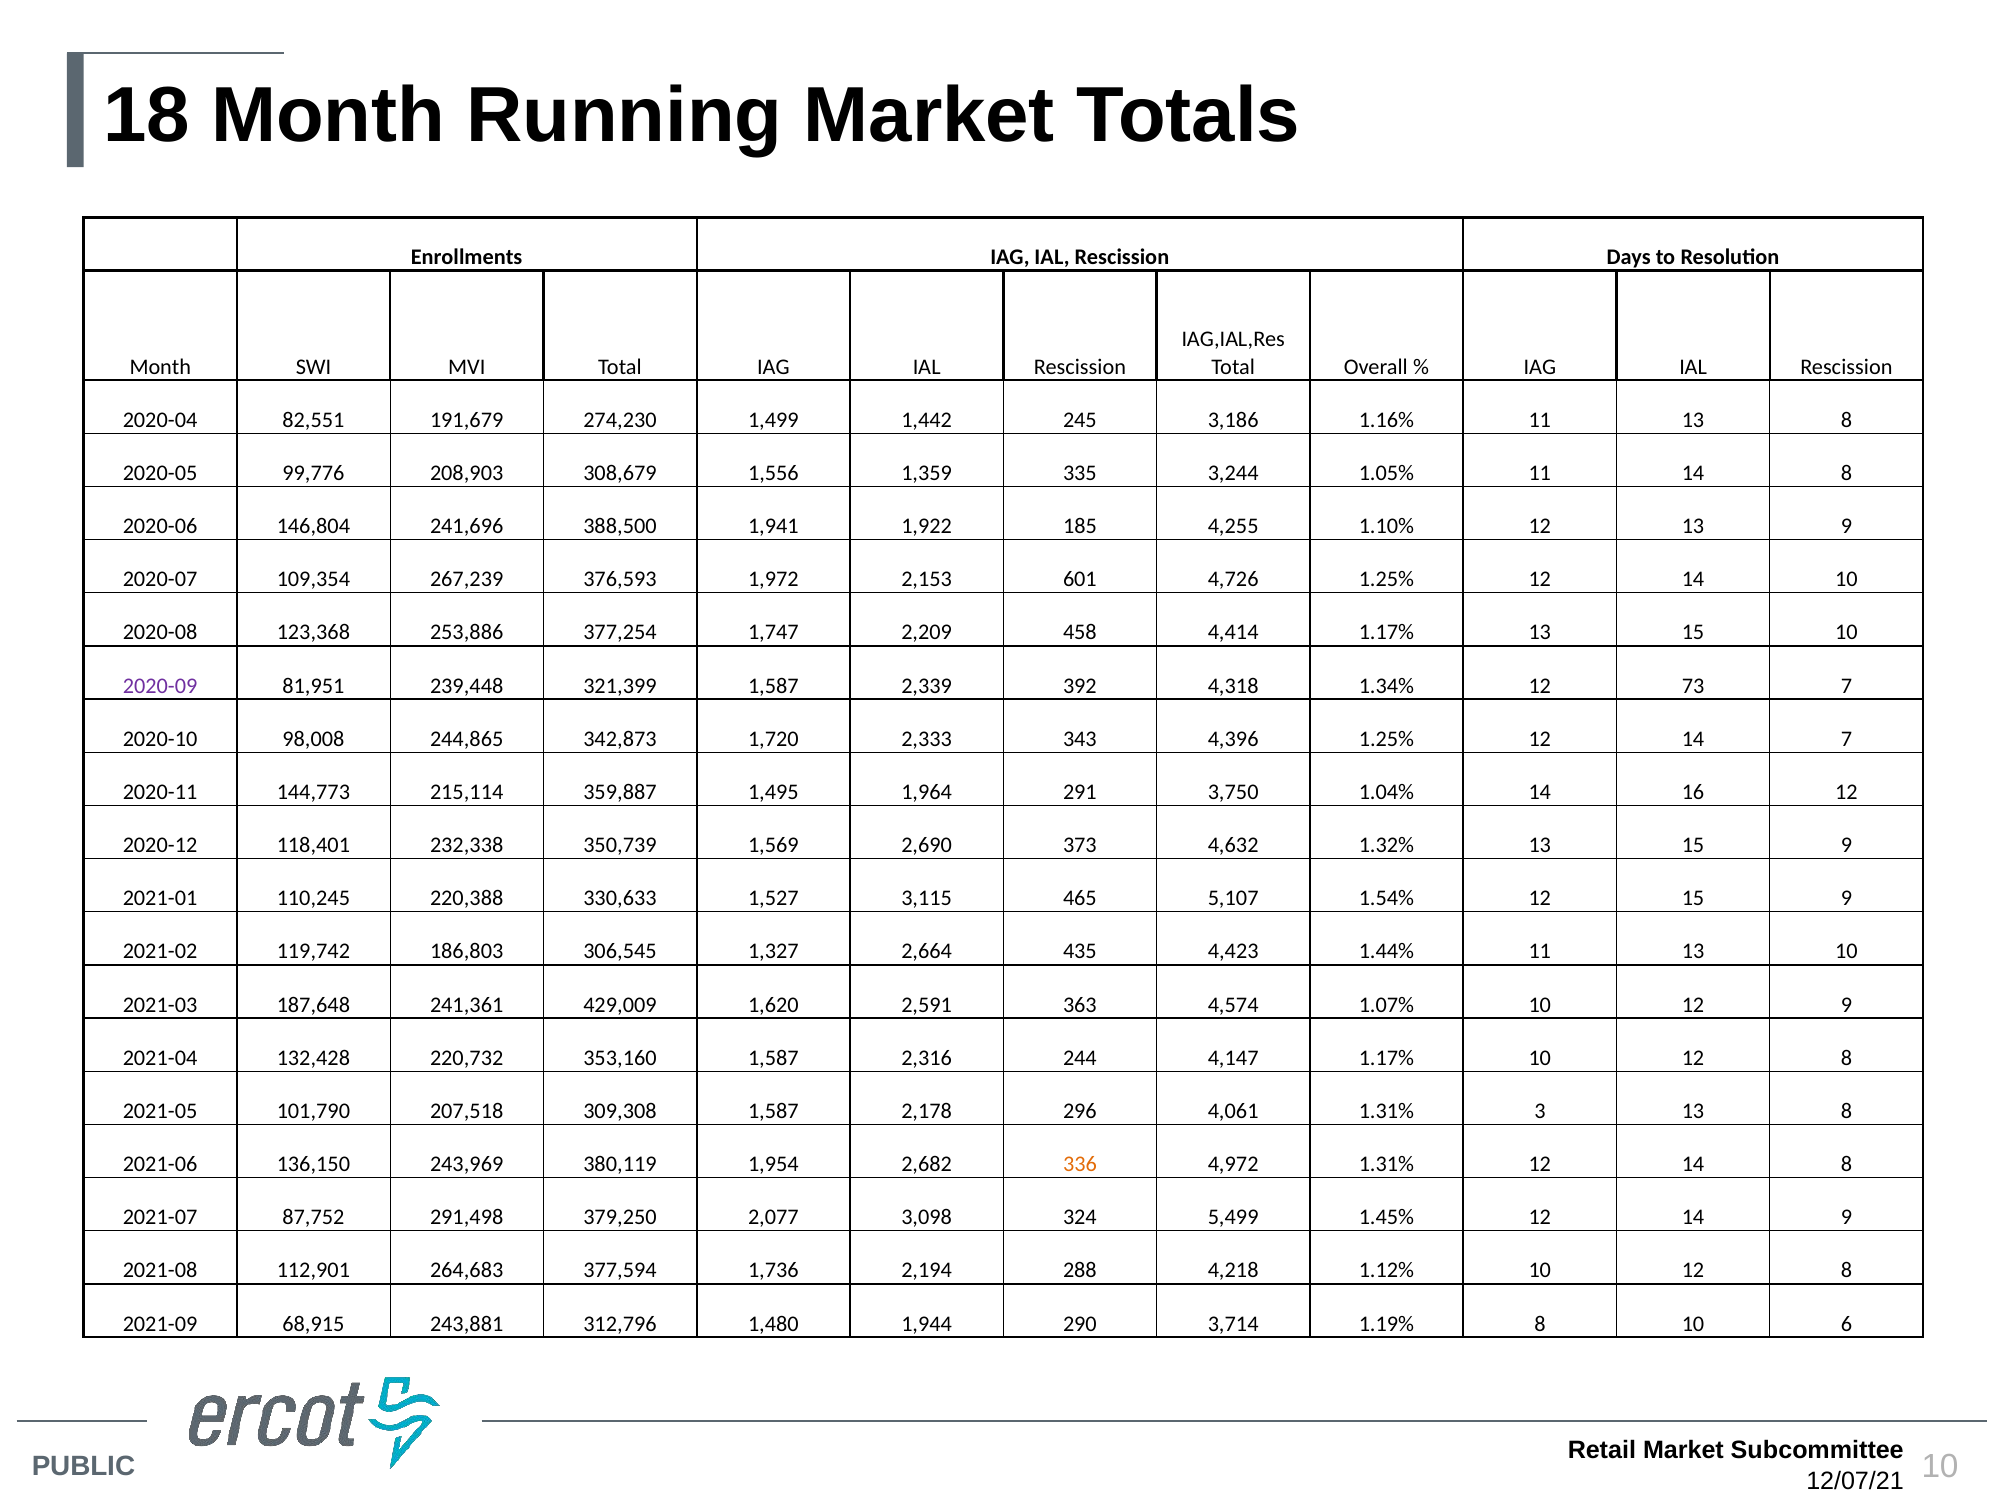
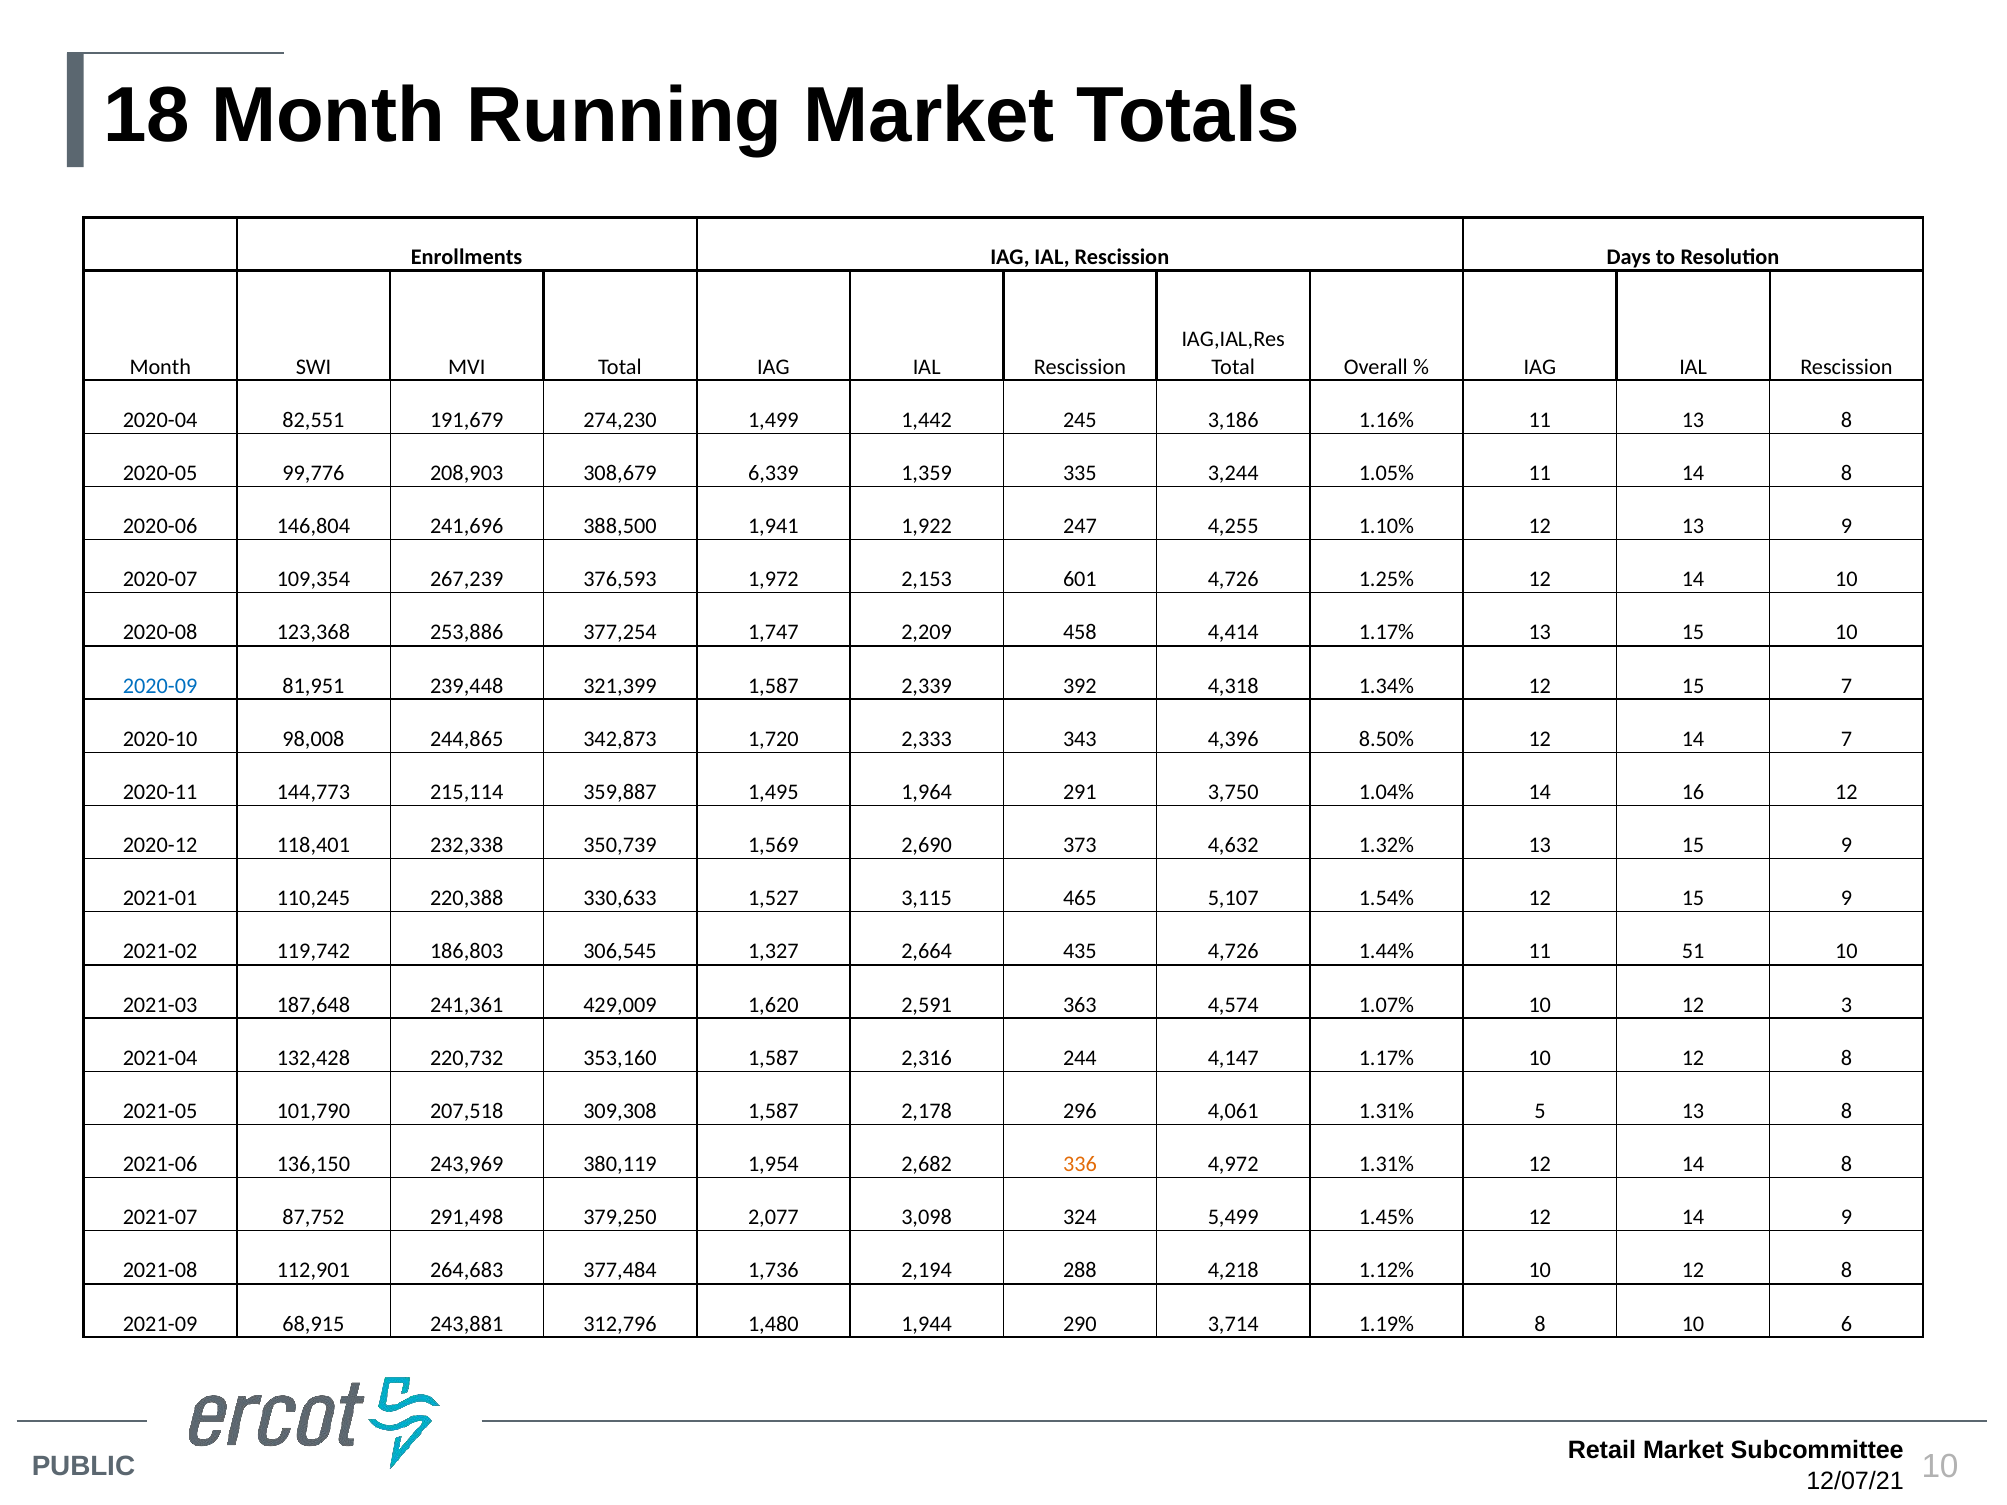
1,556: 1,556 -> 6,339 (773, 473)
185: 185 -> 247 (1080, 526)
2020-09 colour: purple -> blue (160, 686)
1.34% 12 73: 73 -> 15 (1693, 686)
4,396 1.25%: 1.25% -> 8.50% (1386, 739)
435 4,423: 4,423 -> 4,726 (1233, 952)
1.44% 11 13: 13 -> 51 (1693, 952)
12 9: 9 -> 3 (1847, 1005)
3: 3 -> 5 (1540, 1111)
377,594: 377,594 -> 377,484 (620, 1271)
